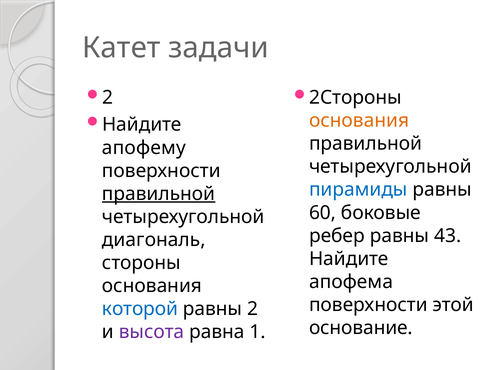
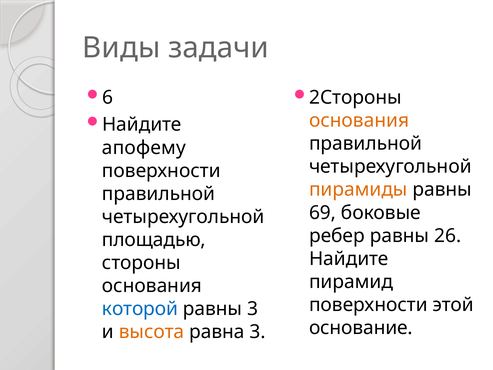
Катет: Катет -> Виды (121, 48)
2: 2 -> 6 (108, 97)
пирамиды colour: blue -> orange (358, 190)
правильной underline: present -> none (159, 194)
60: 60 -> 69 (323, 213)
43: 43 -> 26 (448, 236)
диагональ: диагональ -> площадью (154, 240)
апофема: апофема -> пирамид (351, 282)
равны 2: 2 -> 3 (253, 309)
высота colour: purple -> orange (152, 332)
равна 1: 1 -> 3 (258, 332)
